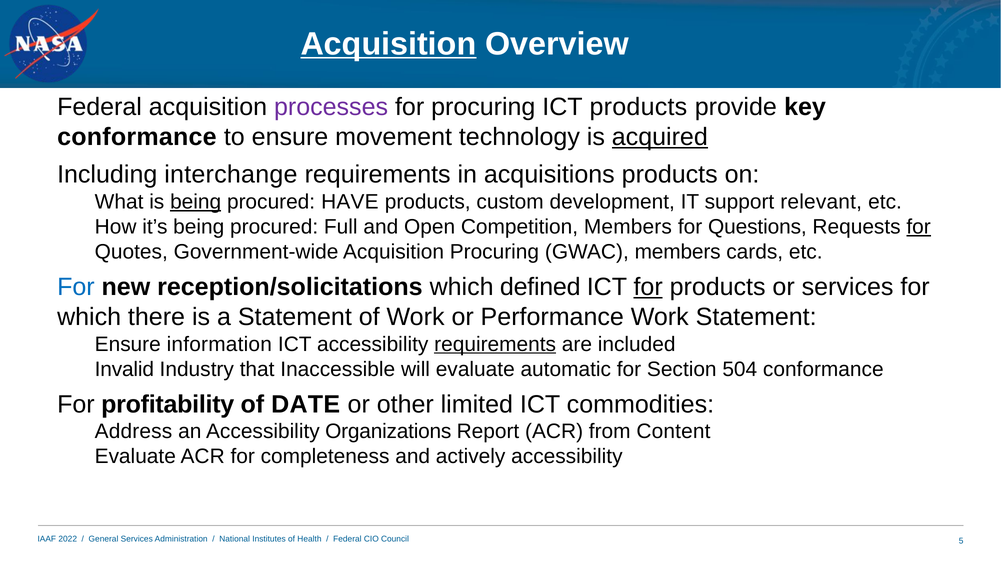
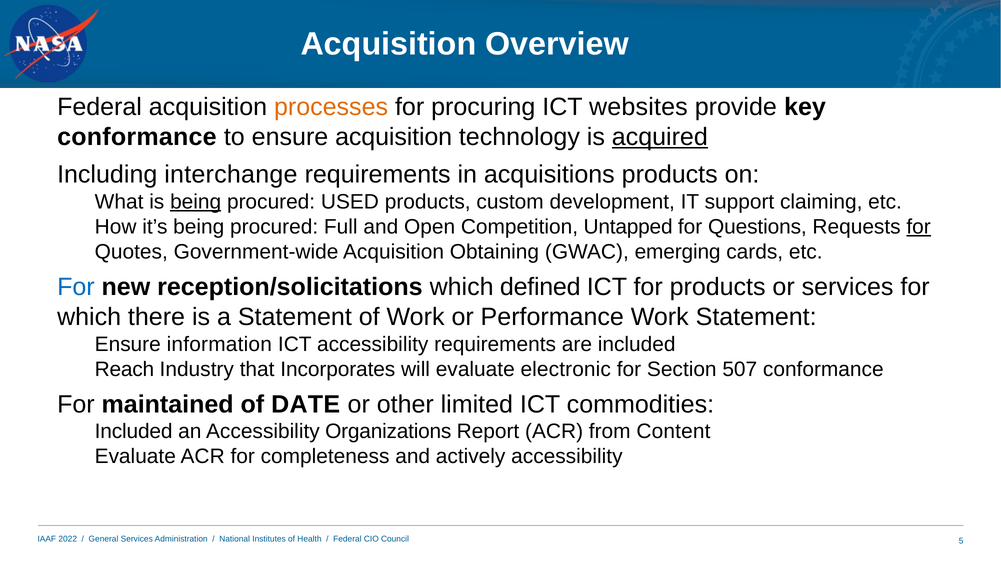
Acquisition underline: present -> none (388, 44)
processes colour: purple -> orange (331, 107)
ICT products: products -> websites (638, 107)
ensure movement: movement -> acquisition (394, 137)
HAVE: HAVE -> USED (350, 202)
relevant: relevant -> claiming (821, 202)
Competition Members: Members -> Untapped (628, 227)
Acquisition Procuring: Procuring -> Obtaining (494, 252)
GWAC members: members -> emerging (678, 252)
for underline: present -> none (648, 287)
requirements underline: present -> none (495, 344)
Invalid: Invalid -> Reach (124, 369)
Inaccessible: Inaccessible -> Incorporates (338, 369)
automatic: automatic -> electronic (566, 369)
504: 504 -> 507 (740, 369)
profitability: profitability -> maintained (168, 404)
Address: Address -> Included (134, 432)
